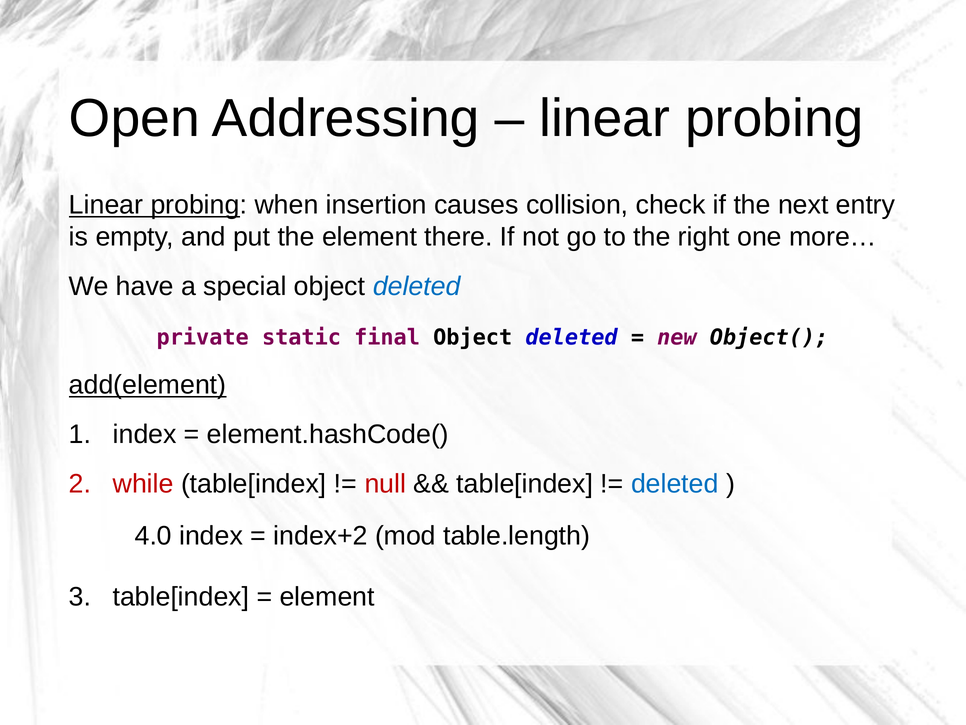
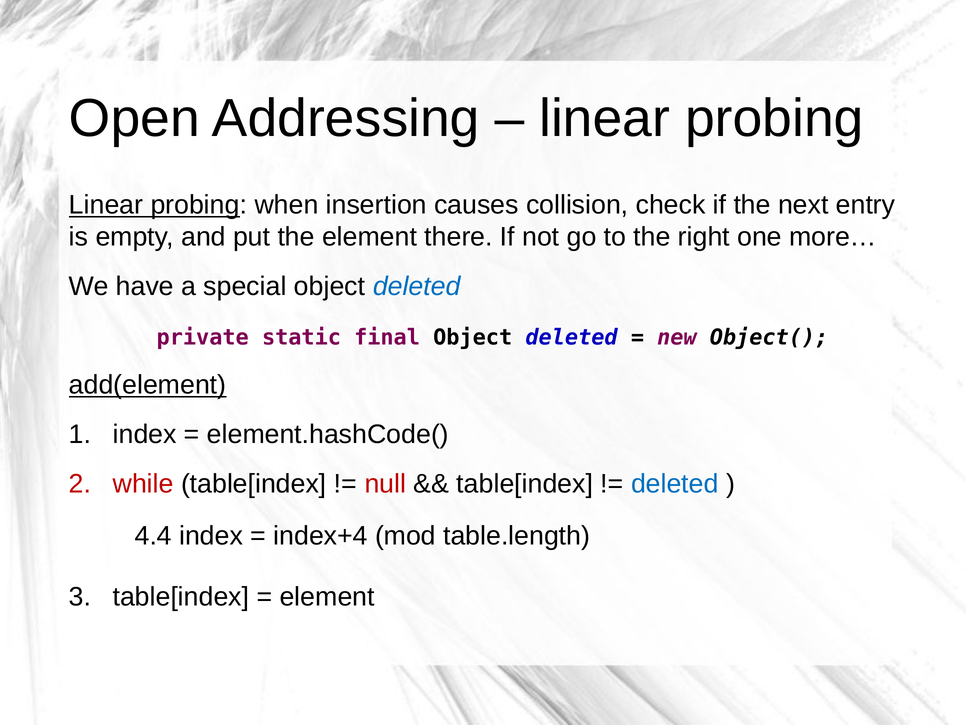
4.0: 4.0 -> 4.4 (153, 535)
index+2: index+2 -> index+4 (321, 535)
